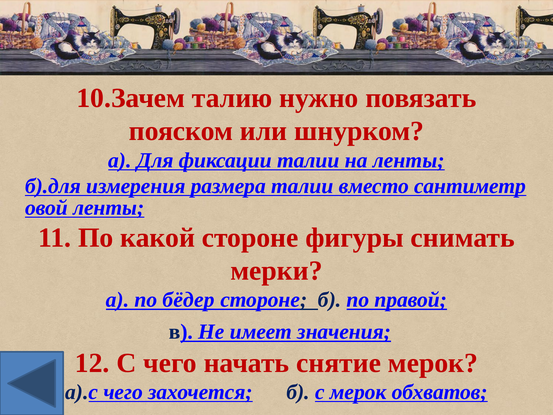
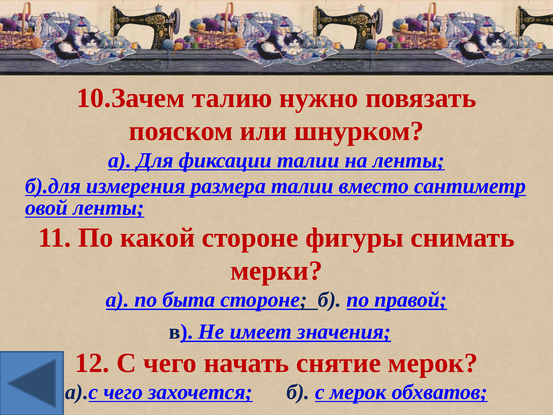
бёдер: бёдер -> быта (189, 300)
